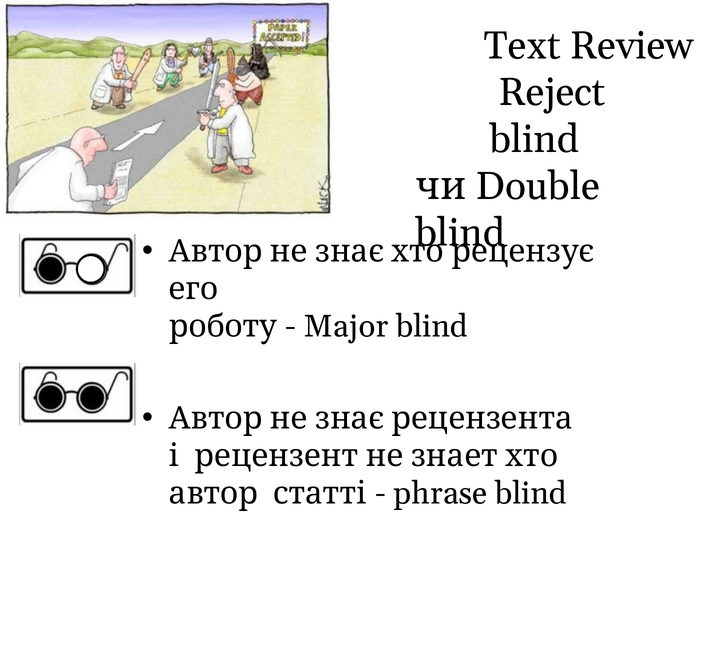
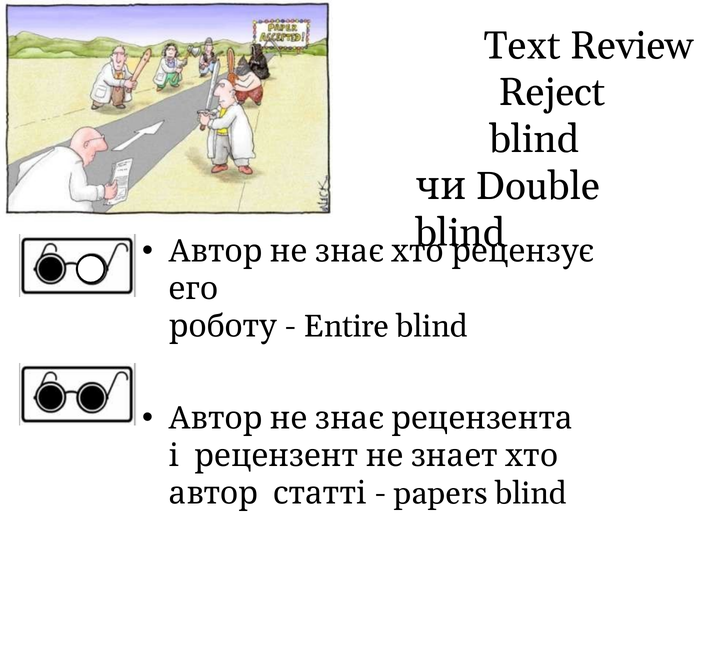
Major: Major -> Entire (346, 326)
phrase: phrase -> papers (441, 493)
